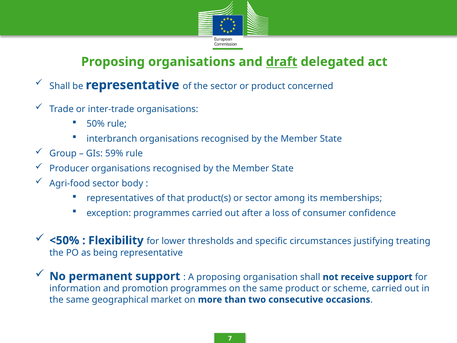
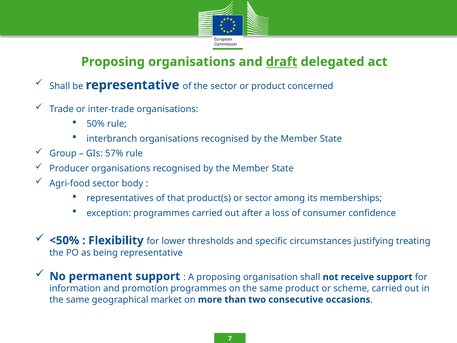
59%: 59% -> 57% (114, 153)
